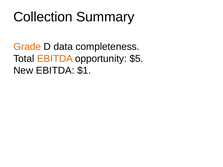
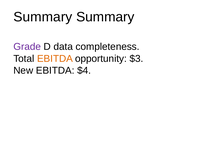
Collection: Collection -> Summary (43, 17)
Grade colour: orange -> purple (27, 47)
$5: $5 -> $3 (136, 59)
$1: $1 -> $4 (84, 71)
